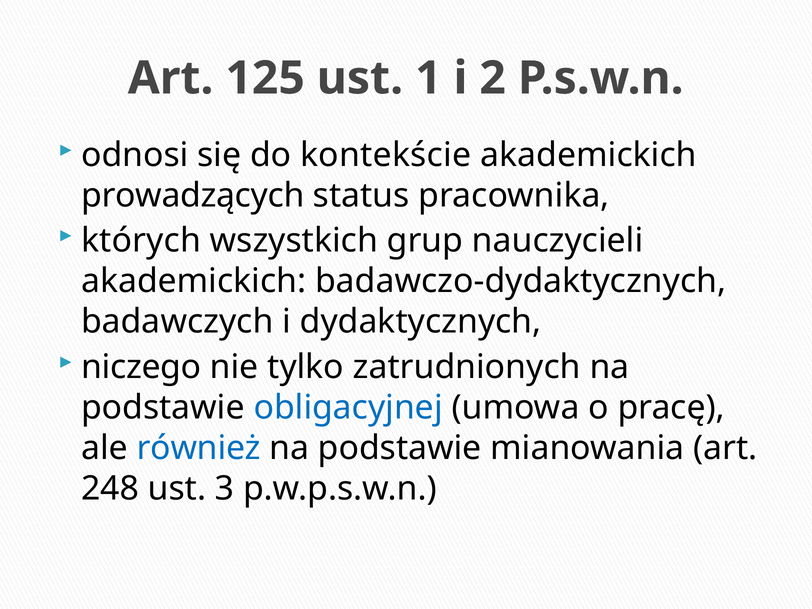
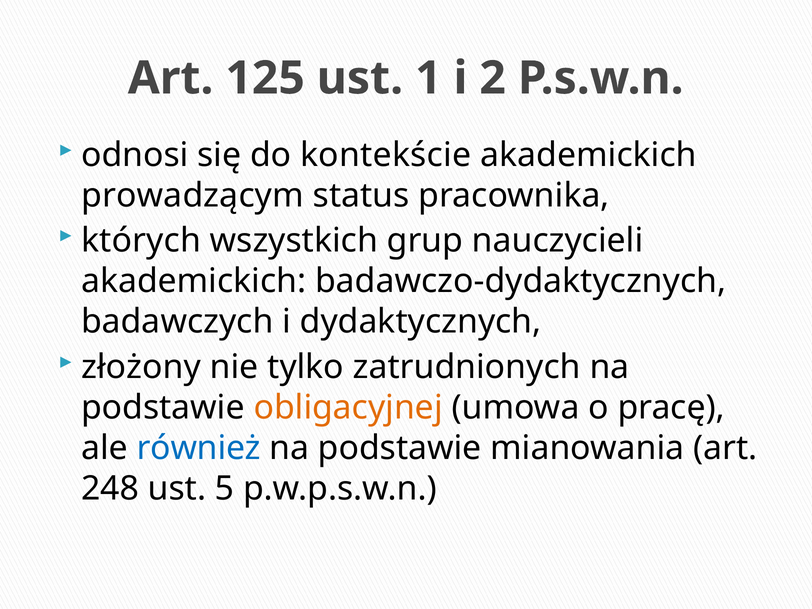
prowadzących: prowadzących -> prowadzącym (193, 196)
niczego: niczego -> złożony (141, 367)
obligacyjnej colour: blue -> orange (348, 408)
3: 3 -> 5 (225, 489)
